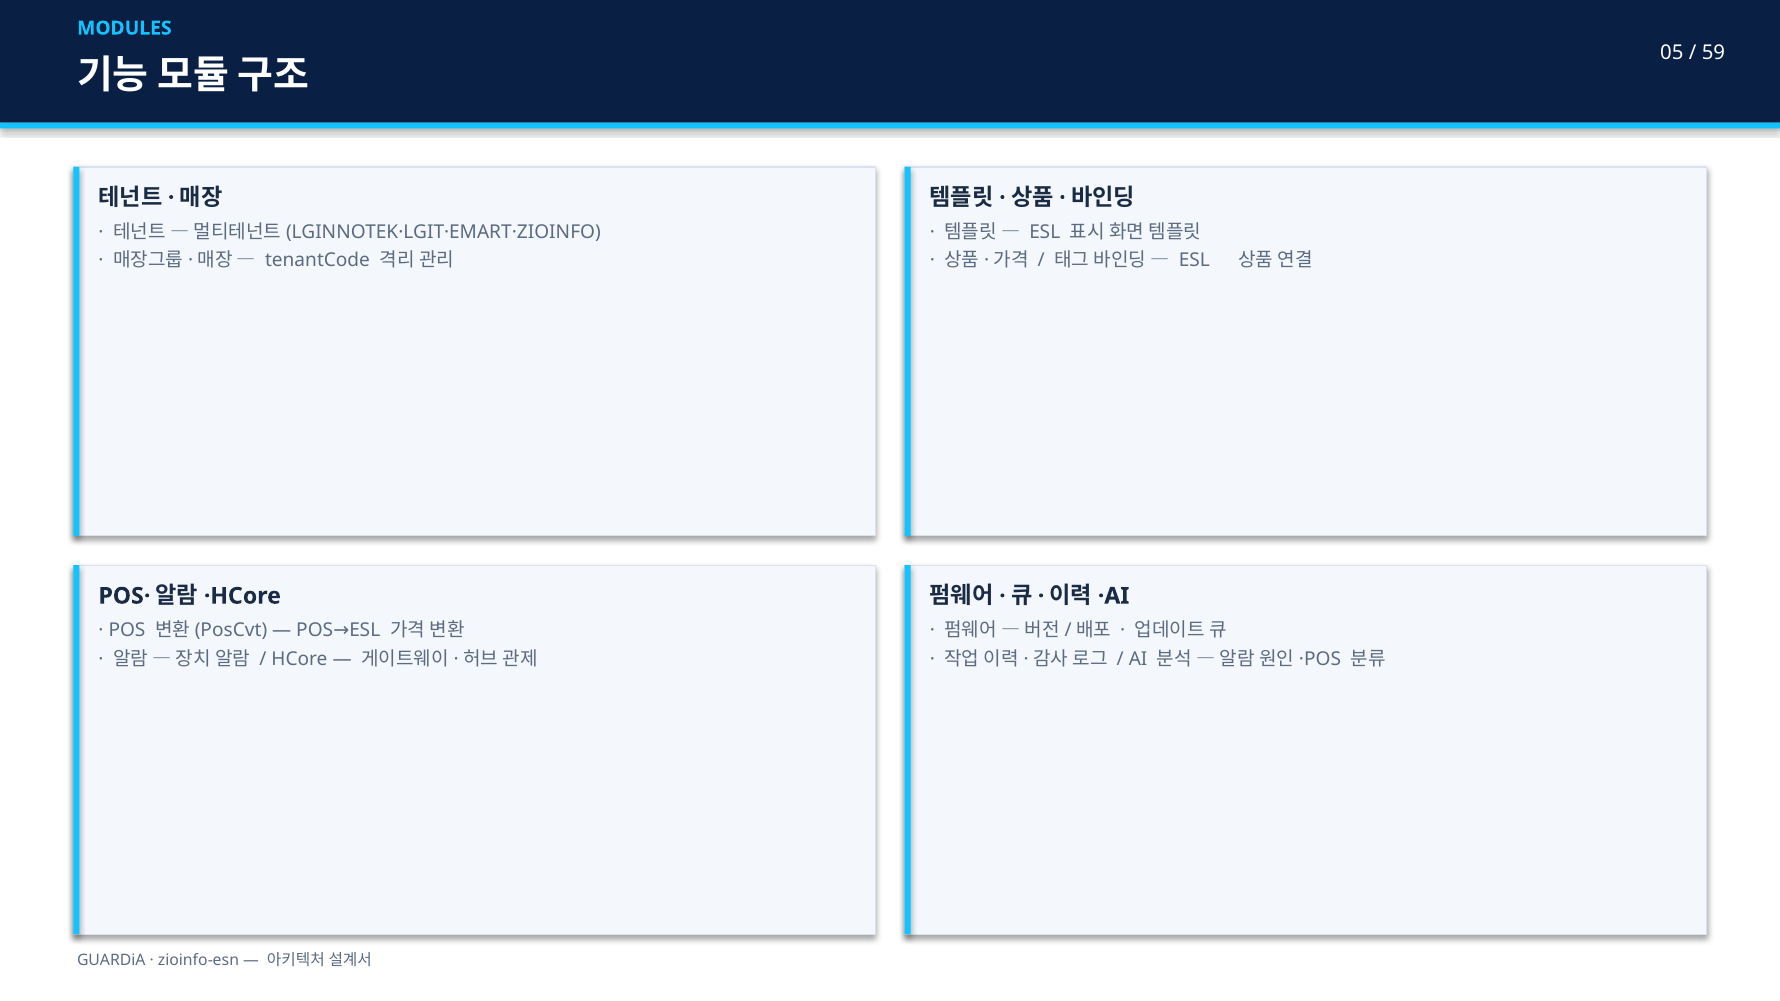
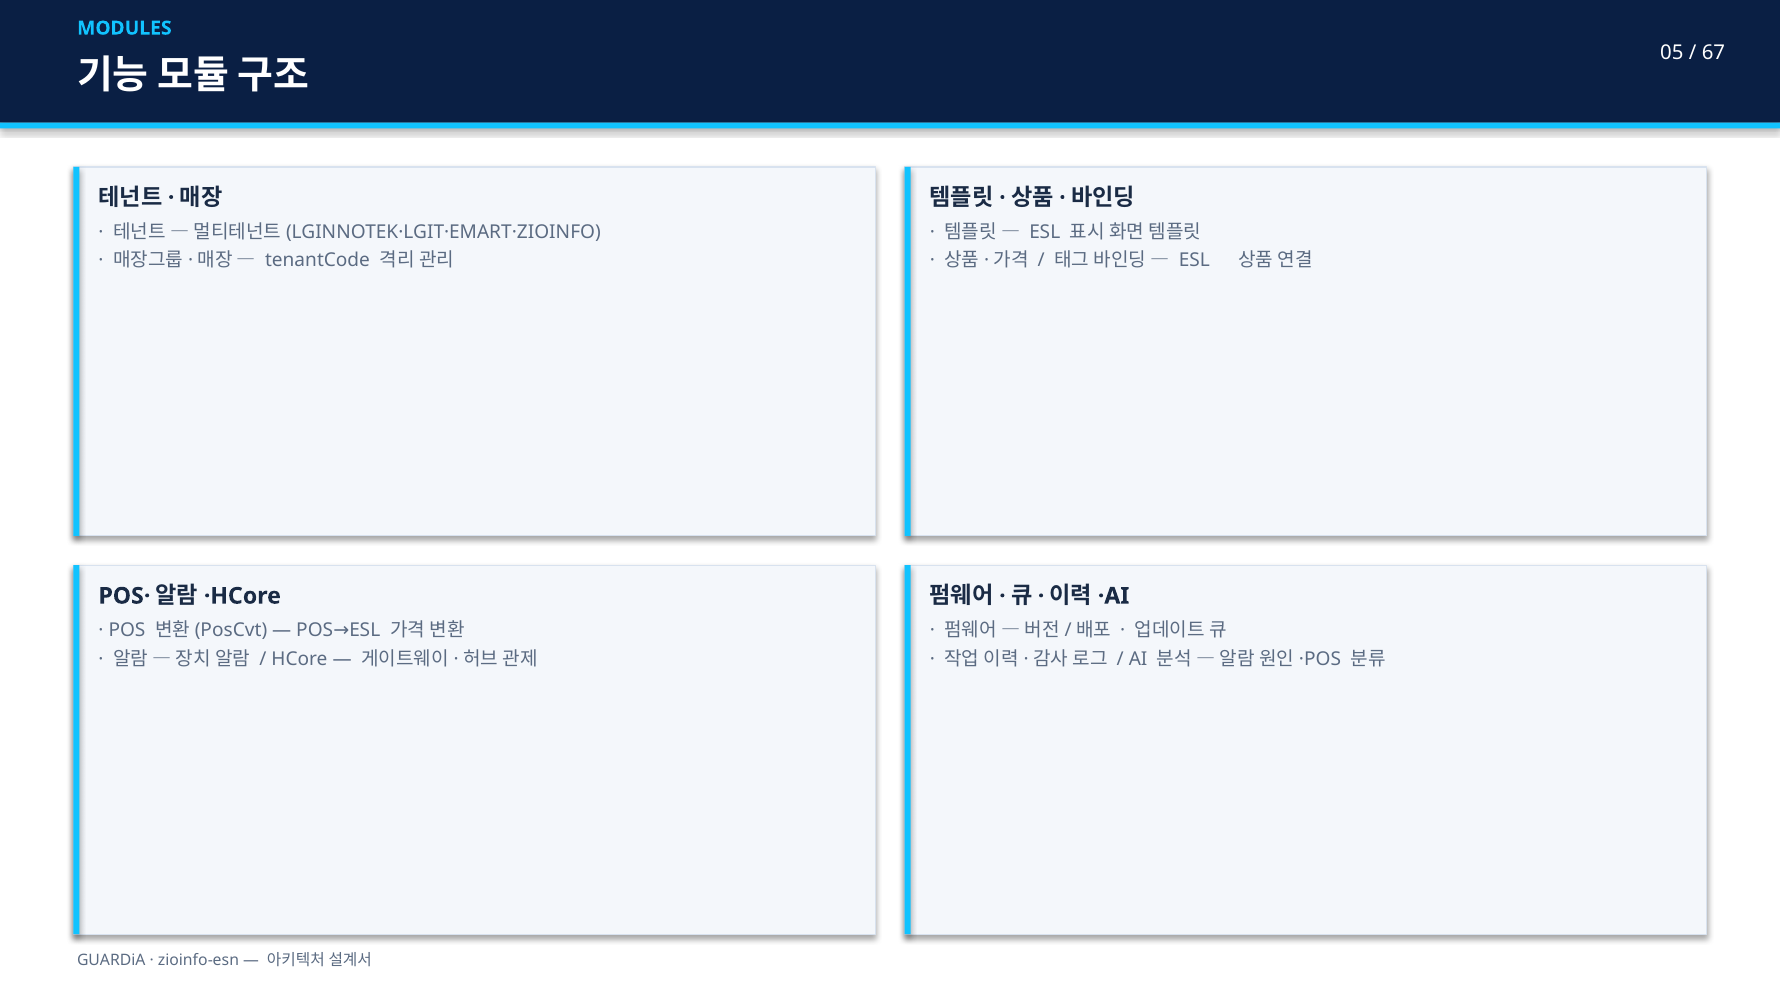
59: 59 -> 67 (1713, 53)
